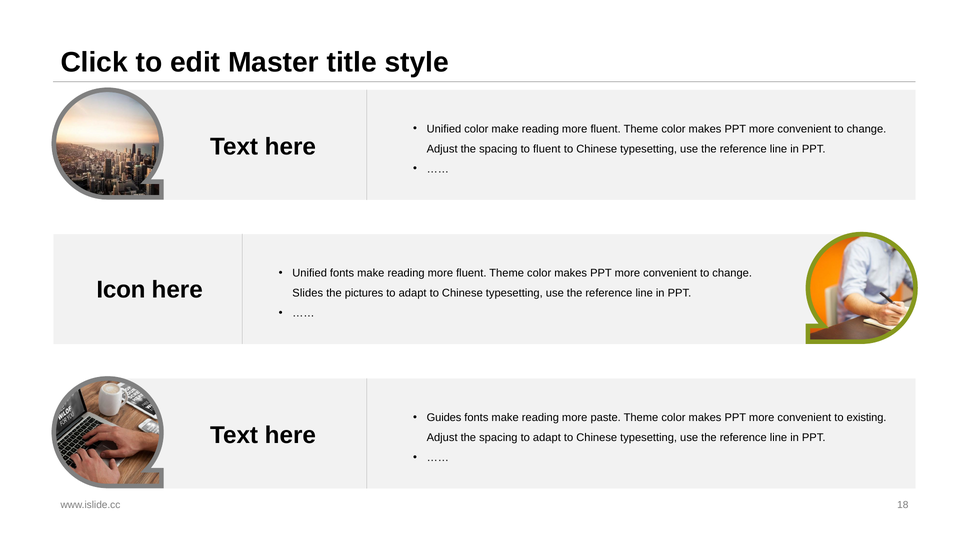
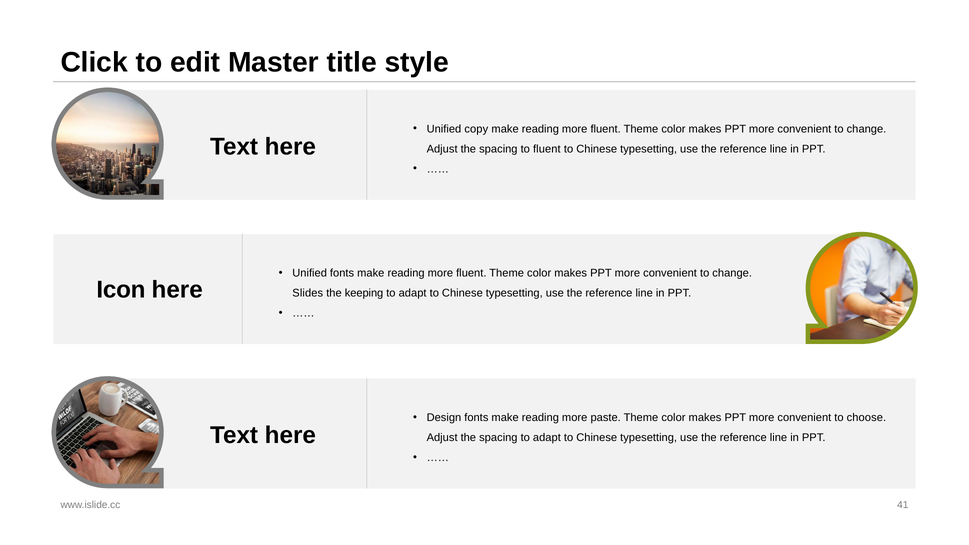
Unified color: color -> copy (476, 129)
pictures: pictures -> keeping (364, 293)
Guides: Guides -> Design (444, 418)
existing: existing -> choose (866, 418)
18: 18 -> 41 (903, 505)
